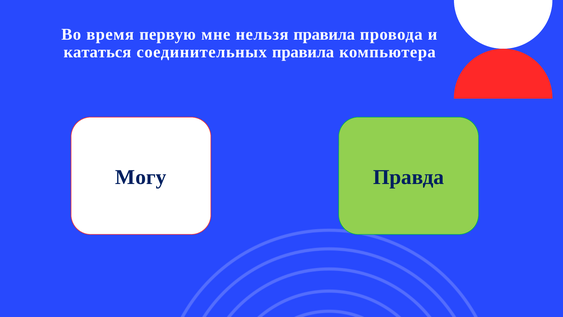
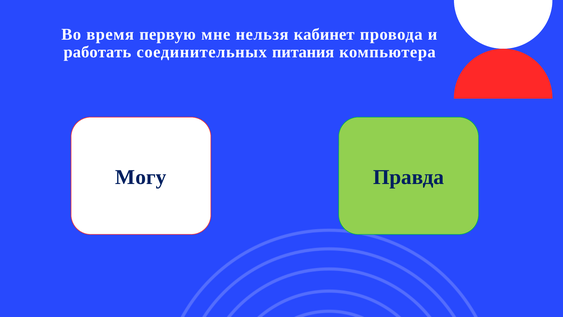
нельзя правила: правила -> кабинет (324, 34)
кататься: кататься -> работать (97, 52)
соединительных правила: правила -> питания (303, 52)
